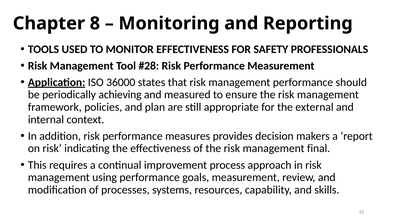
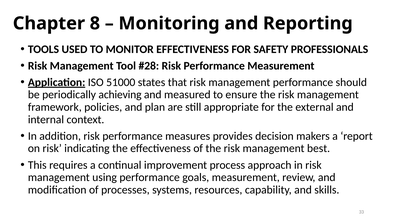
36000: 36000 -> 51000 (121, 82)
final: final -> best (319, 148)
